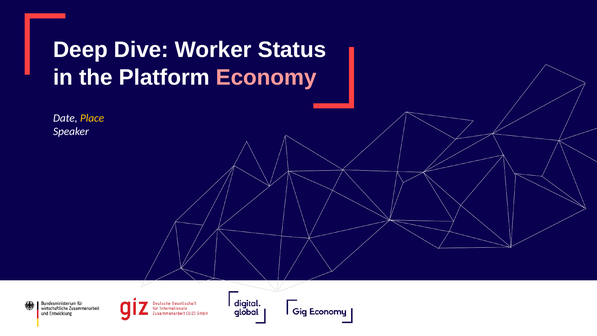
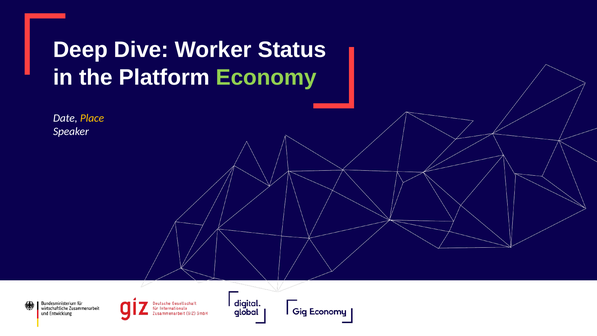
Economy colour: pink -> light green (266, 78)
